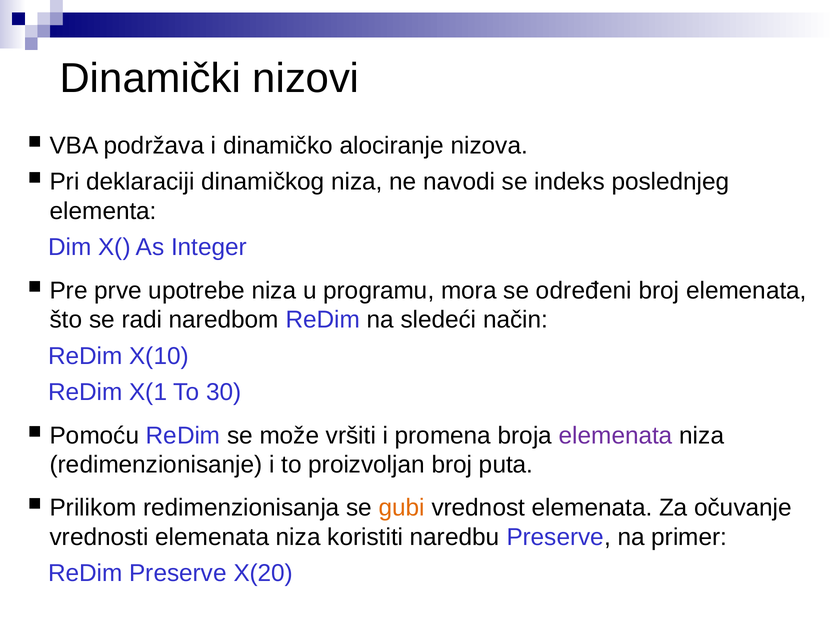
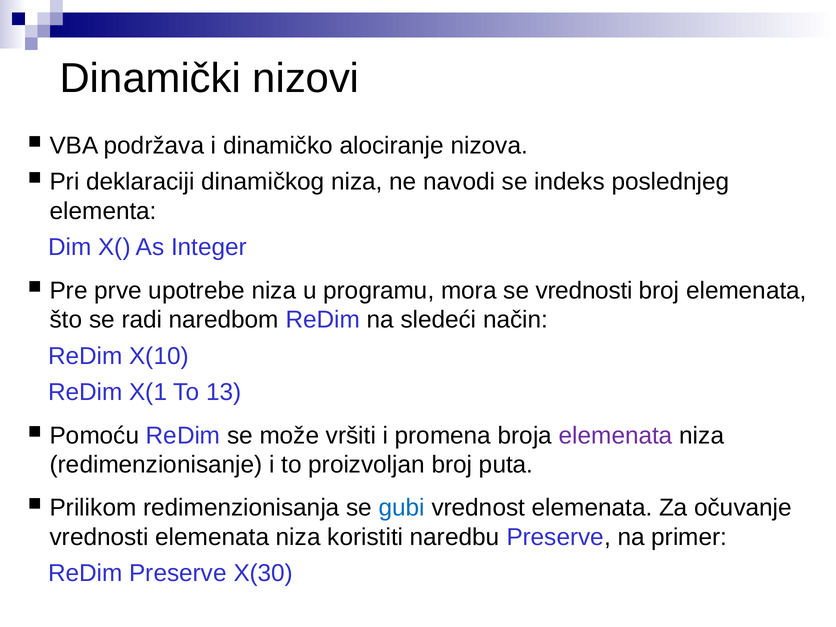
se određeni: određeni -> vrednosti (584, 291)
30: 30 -> 13 (224, 392)
gubi colour: orange -> blue (402, 508)
X(20: X(20 -> X(30 (263, 573)
